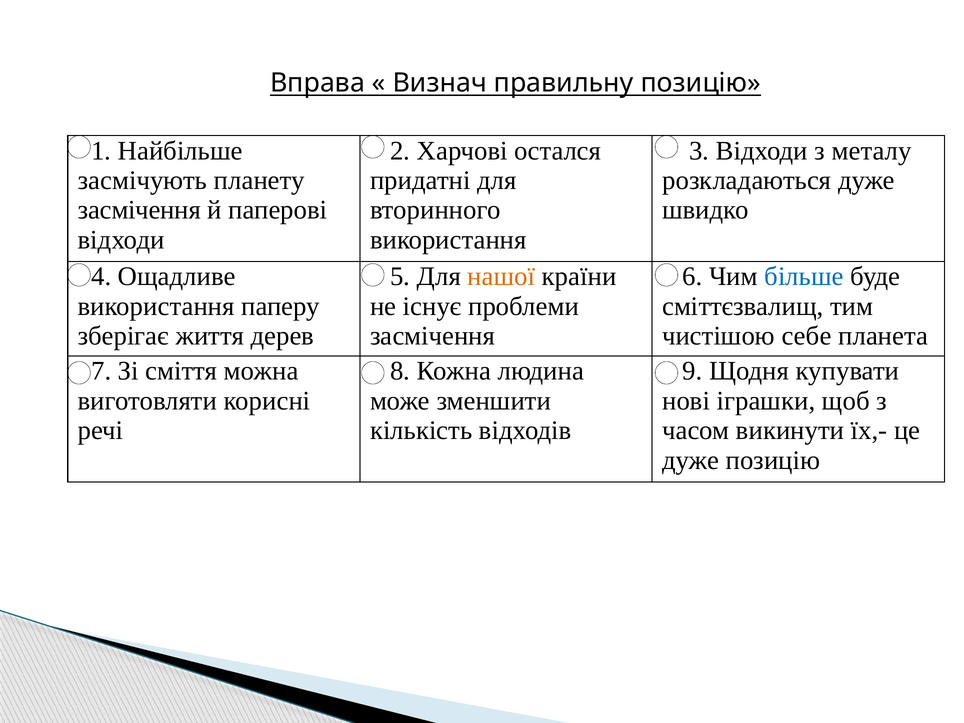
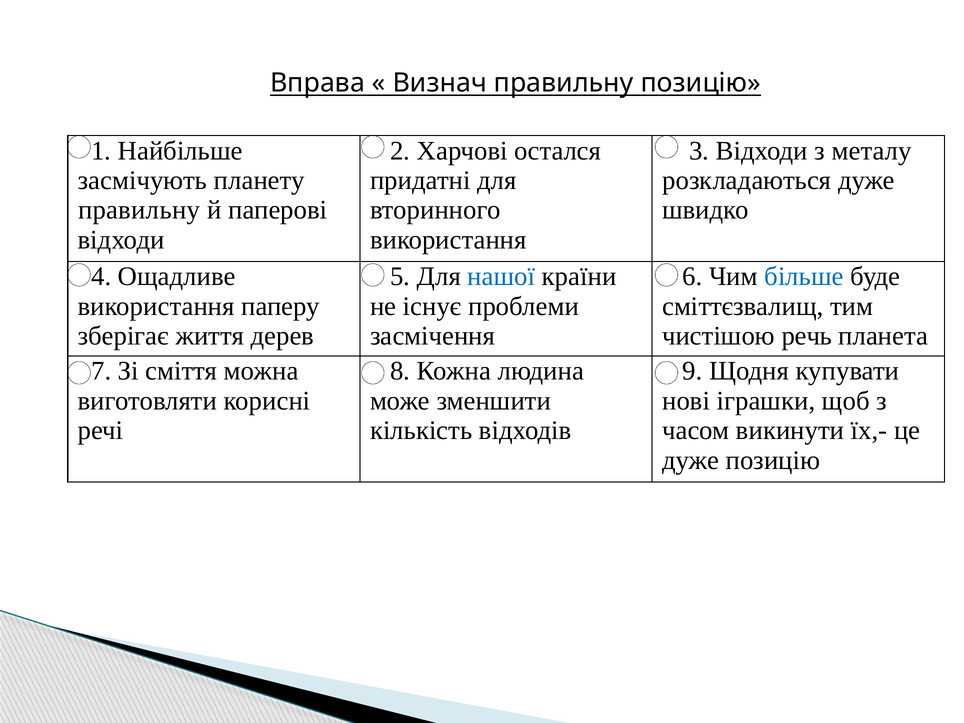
засмічення: засмічення -> правильну (139, 210)
нашої colour: orange -> blue (501, 277)
себе: себе -> речь (807, 336)
